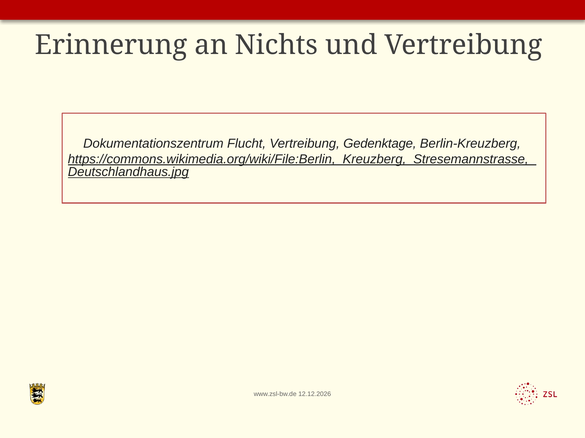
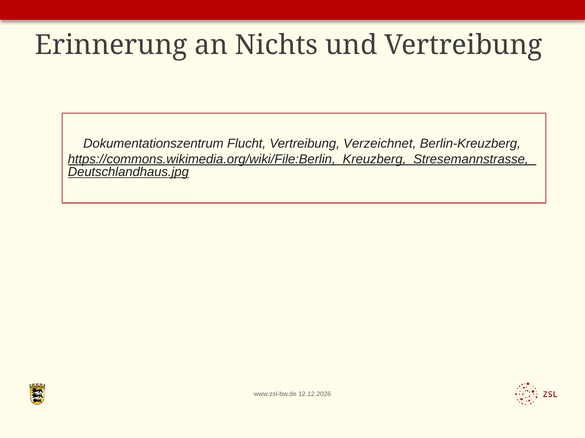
Gedenktage: Gedenktage -> Verzeichnet (380, 144)
